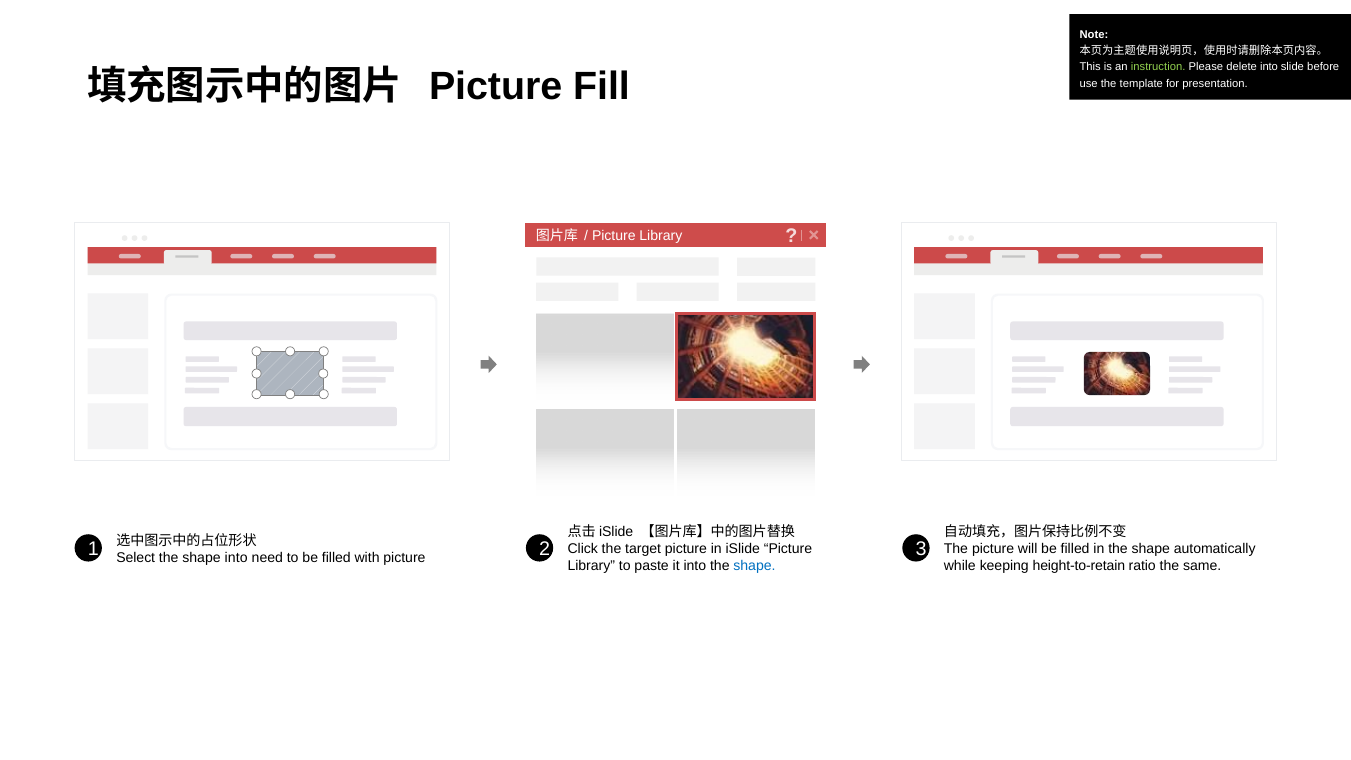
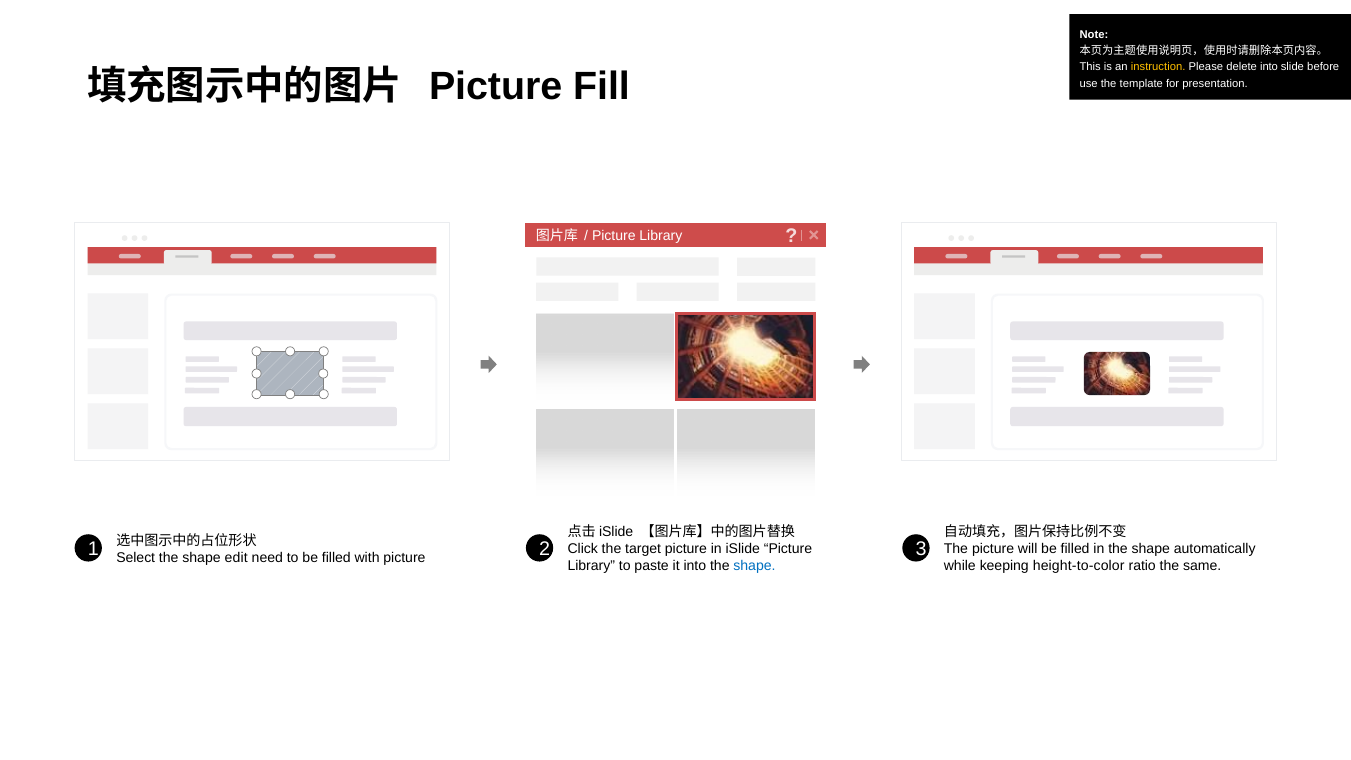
instruction colour: light green -> yellow (1158, 67)
shape into: into -> edit (236, 557)
height-to-retain: height-to-retain -> height-to-color (1079, 566)
